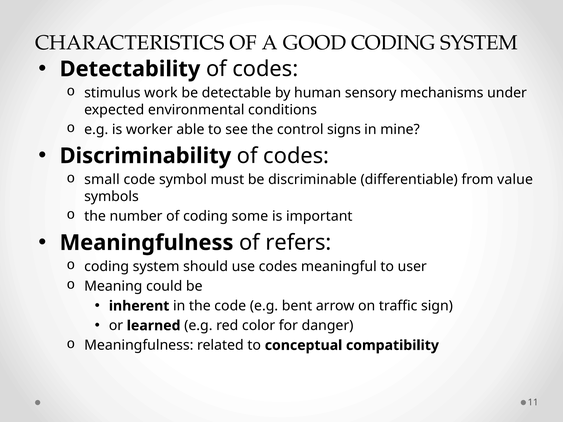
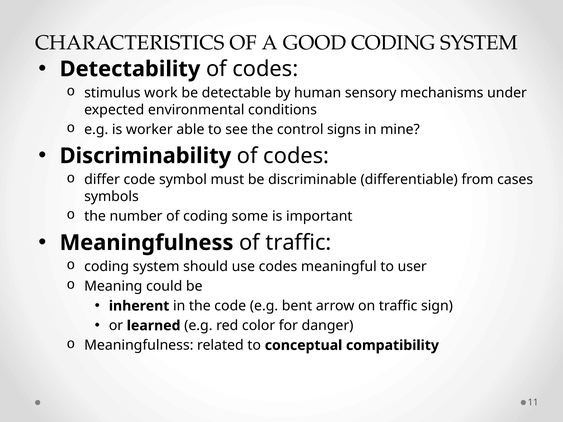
small: small -> differ (102, 180)
value: value -> cases (515, 180)
of refers: refers -> traffic (298, 243)
